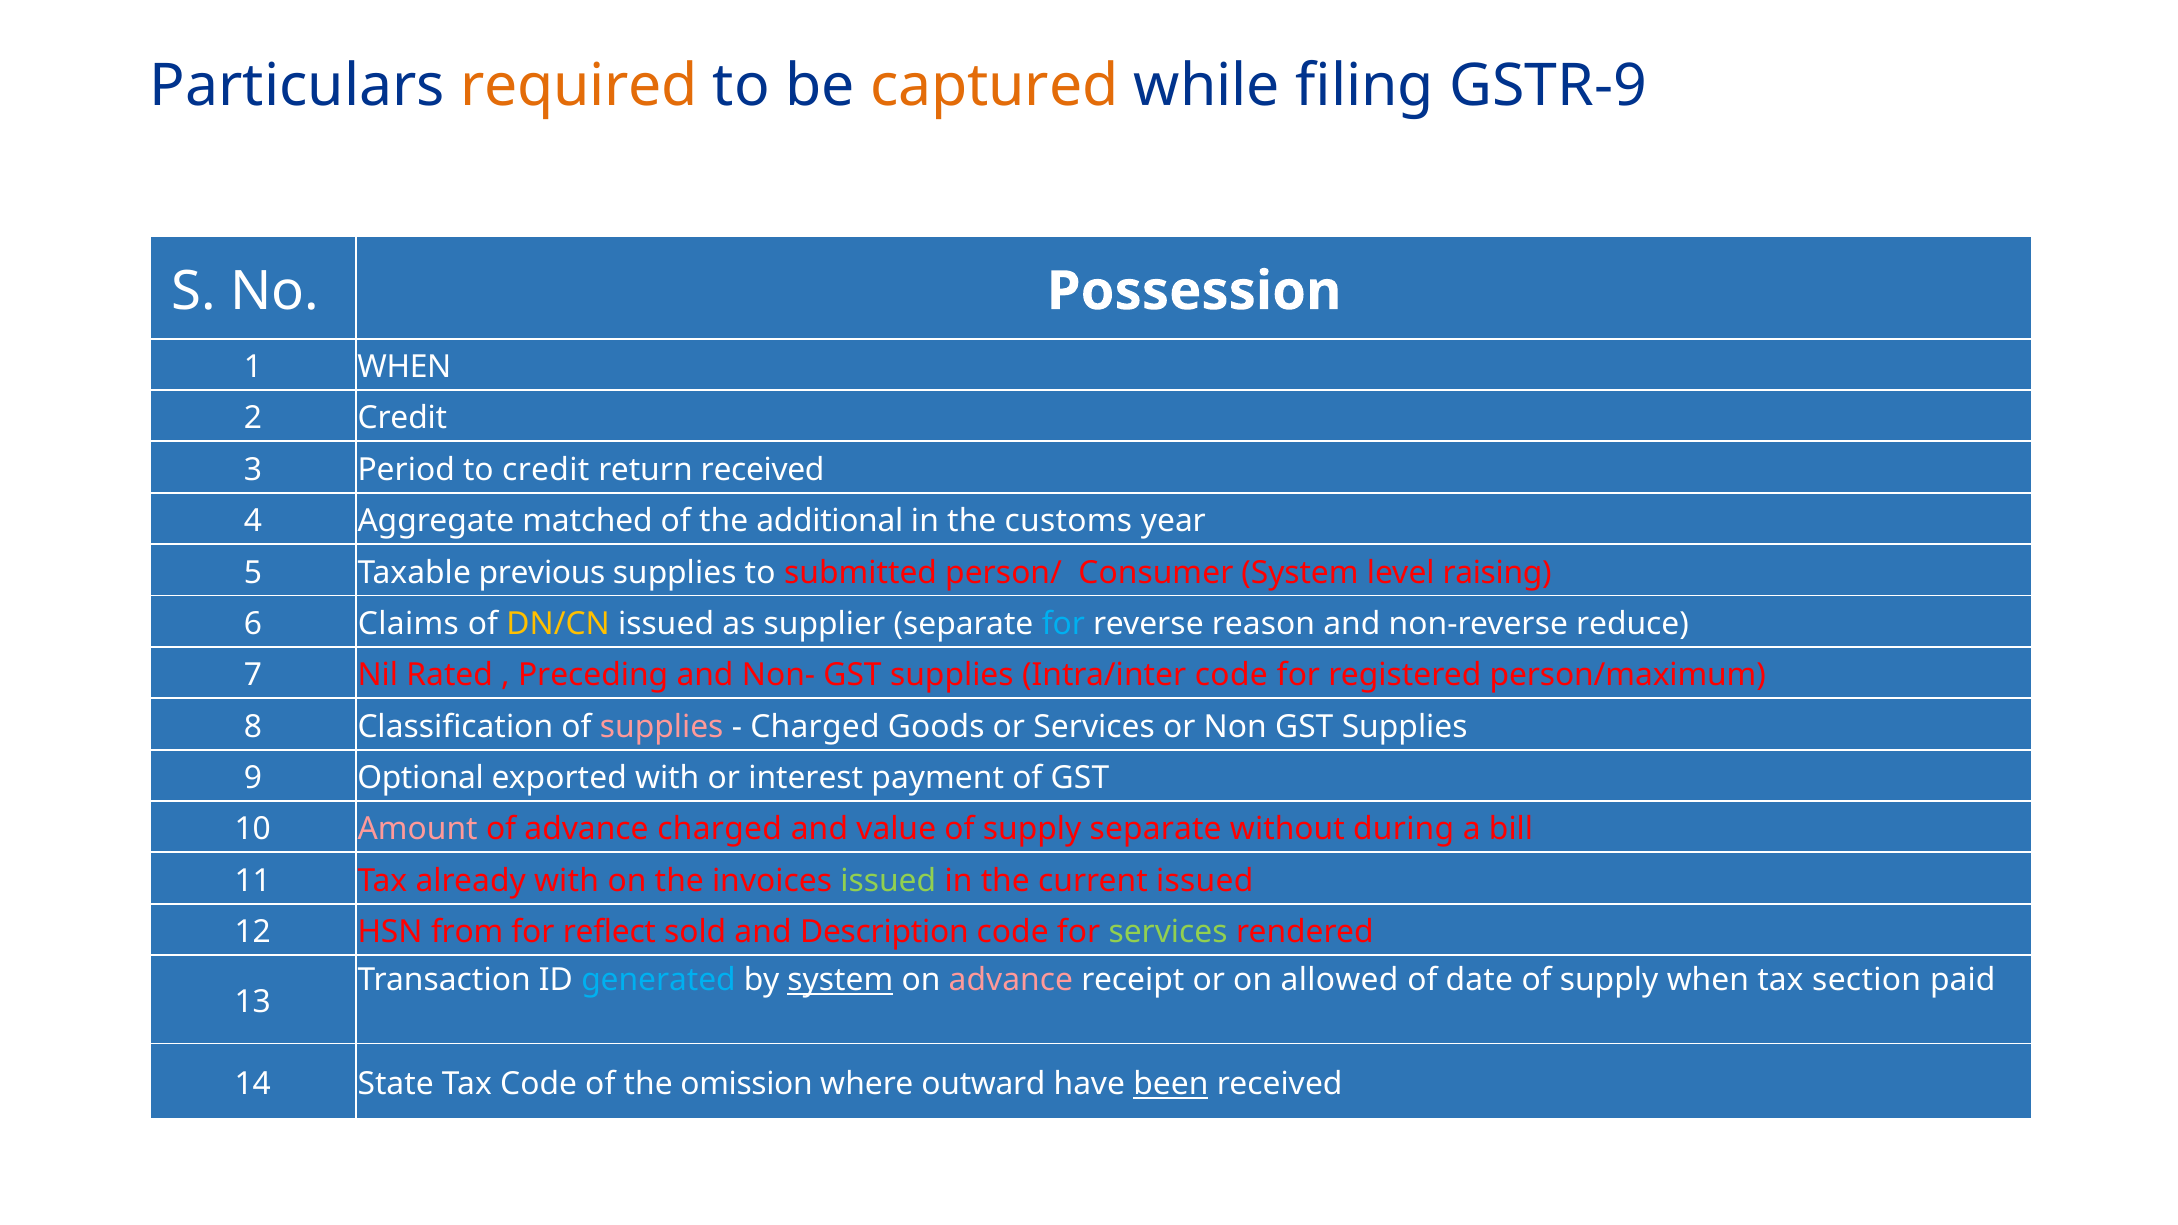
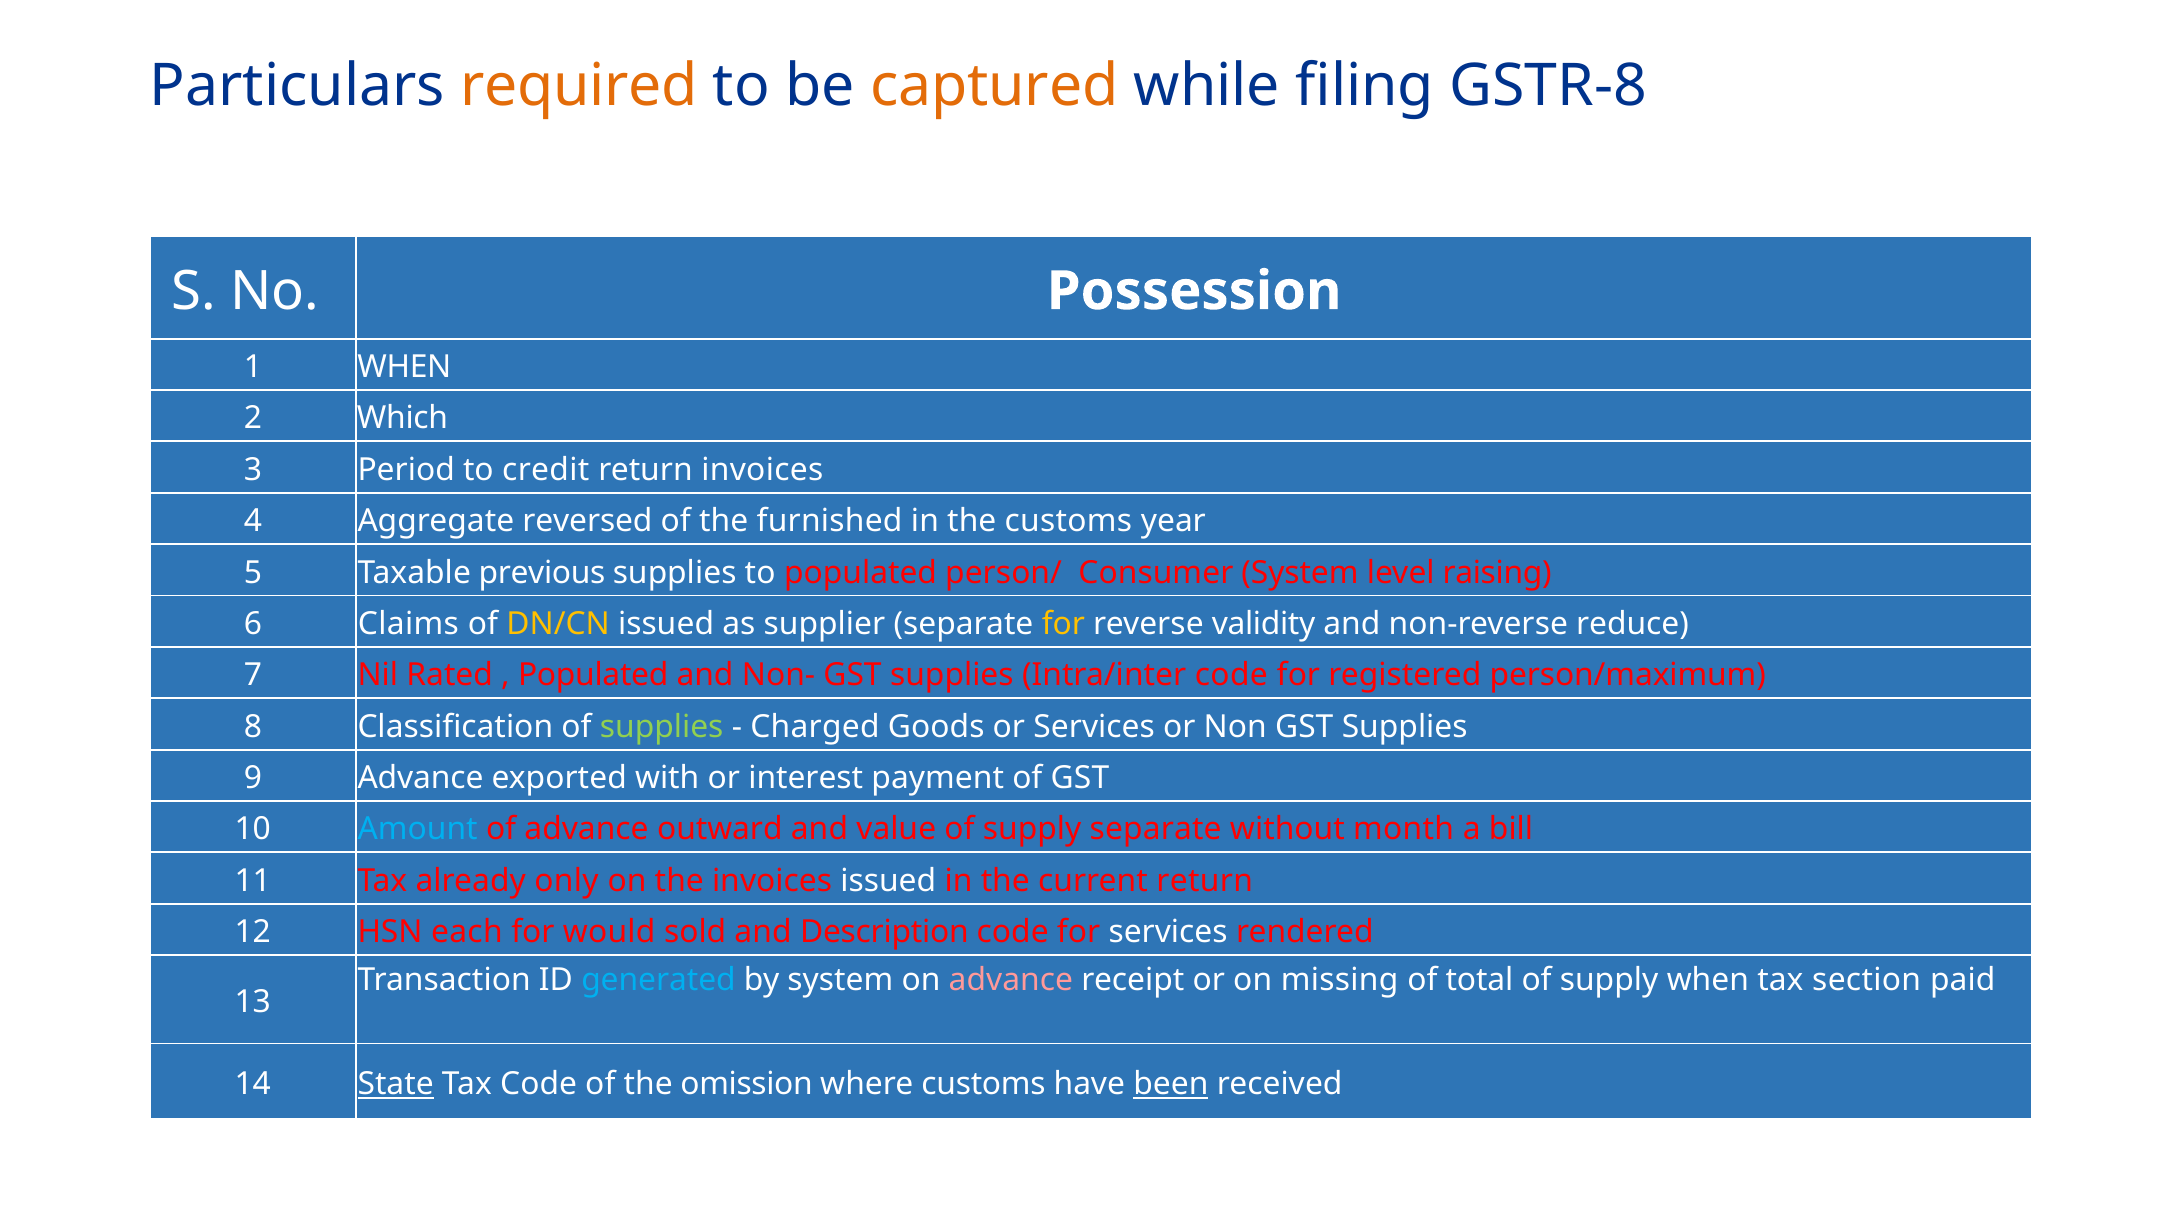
GSTR-9: GSTR-9 -> GSTR-8 (1548, 86)
2 Credit: Credit -> Which (402, 418)
return received: received -> invoices (762, 470)
matched: matched -> reversed (587, 521)
additional: additional -> furnished (830, 521)
to submitted: submitted -> populated (861, 573)
for colour: light blue -> yellow (1063, 624)
reason: reason -> validity (1264, 624)
Preceding: Preceding -> Populated (593, 675)
supplies colour: pink -> light green (662, 727)
9 Optional: Optional -> Advance (420, 778)
Amount colour: pink -> light blue (418, 830)
advance charged: charged -> outward (720, 830)
during: during -> month (1404, 830)
already with: with -> only (566, 881)
issued colour: light green -> white (888, 881)
current issued: issued -> return (1205, 881)
from: from -> each (467, 932)
reflect: reflect -> would (609, 932)
services colour: light green -> white (1168, 932)
system underline: present -> none (840, 980)
allowed: allowed -> missing (1340, 980)
date: date -> total (1479, 980)
State underline: none -> present (396, 1084)
where outward: outward -> customs (984, 1084)
